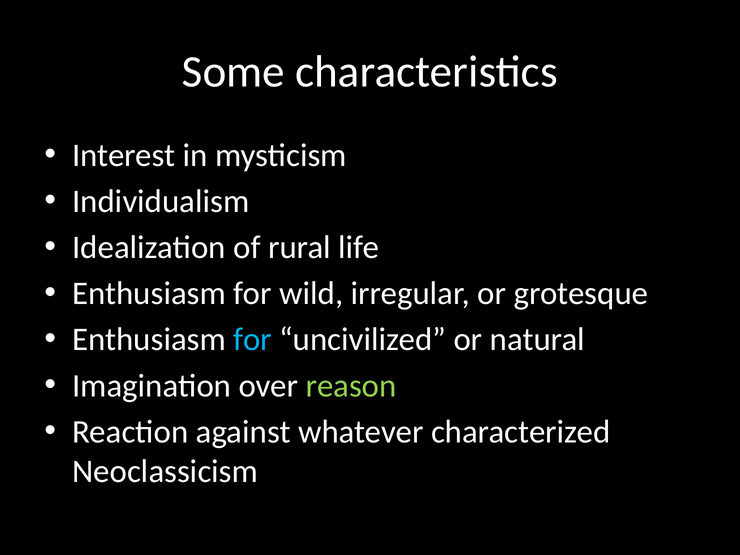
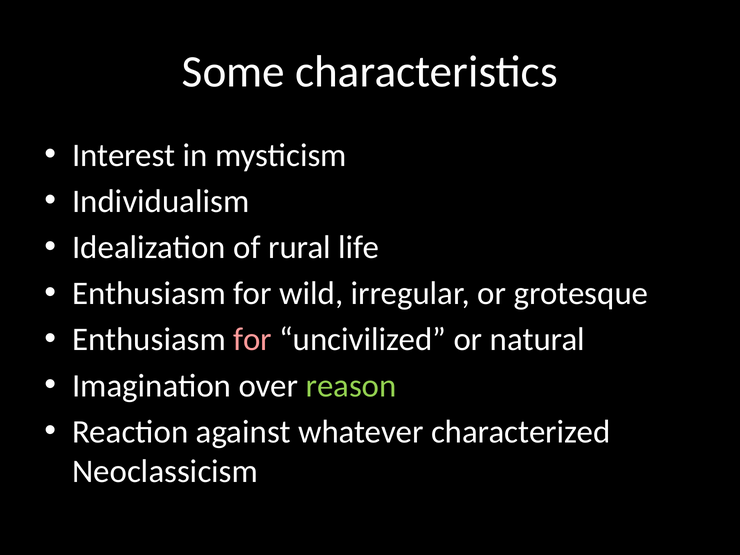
for colour: light blue -> pink (253, 340)
